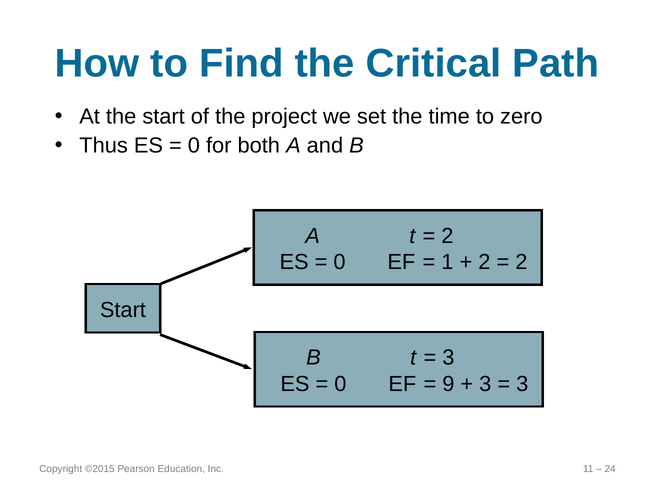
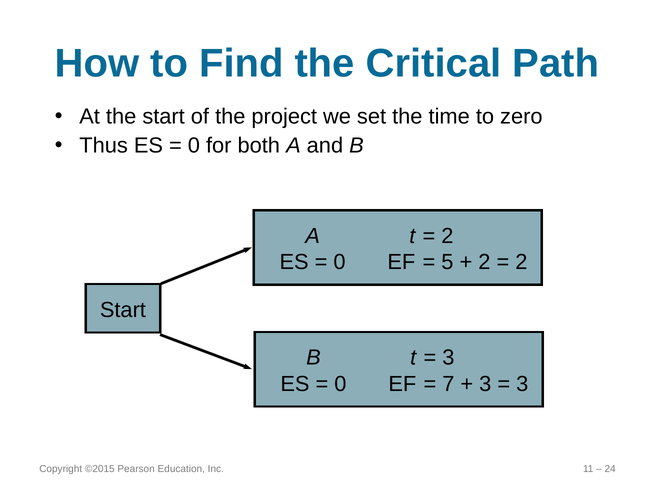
1: 1 -> 5 (447, 262)
9: 9 -> 7 (448, 384)
